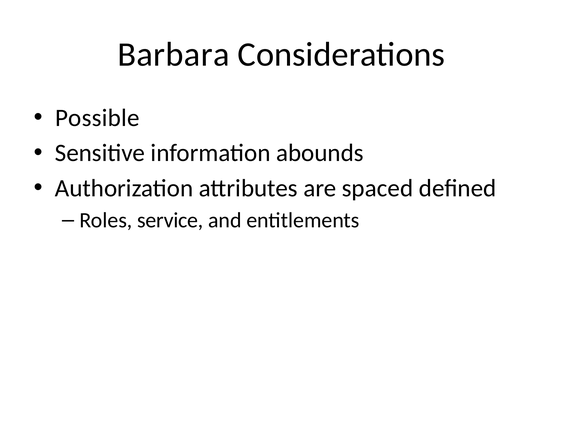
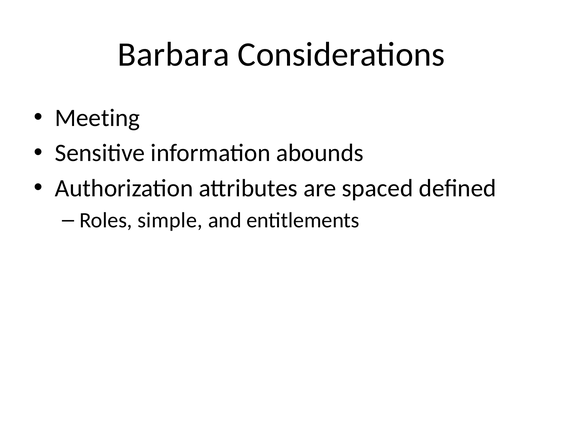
Possible: Possible -> Meeting (97, 118)
service: service -> simple (170, 221)
